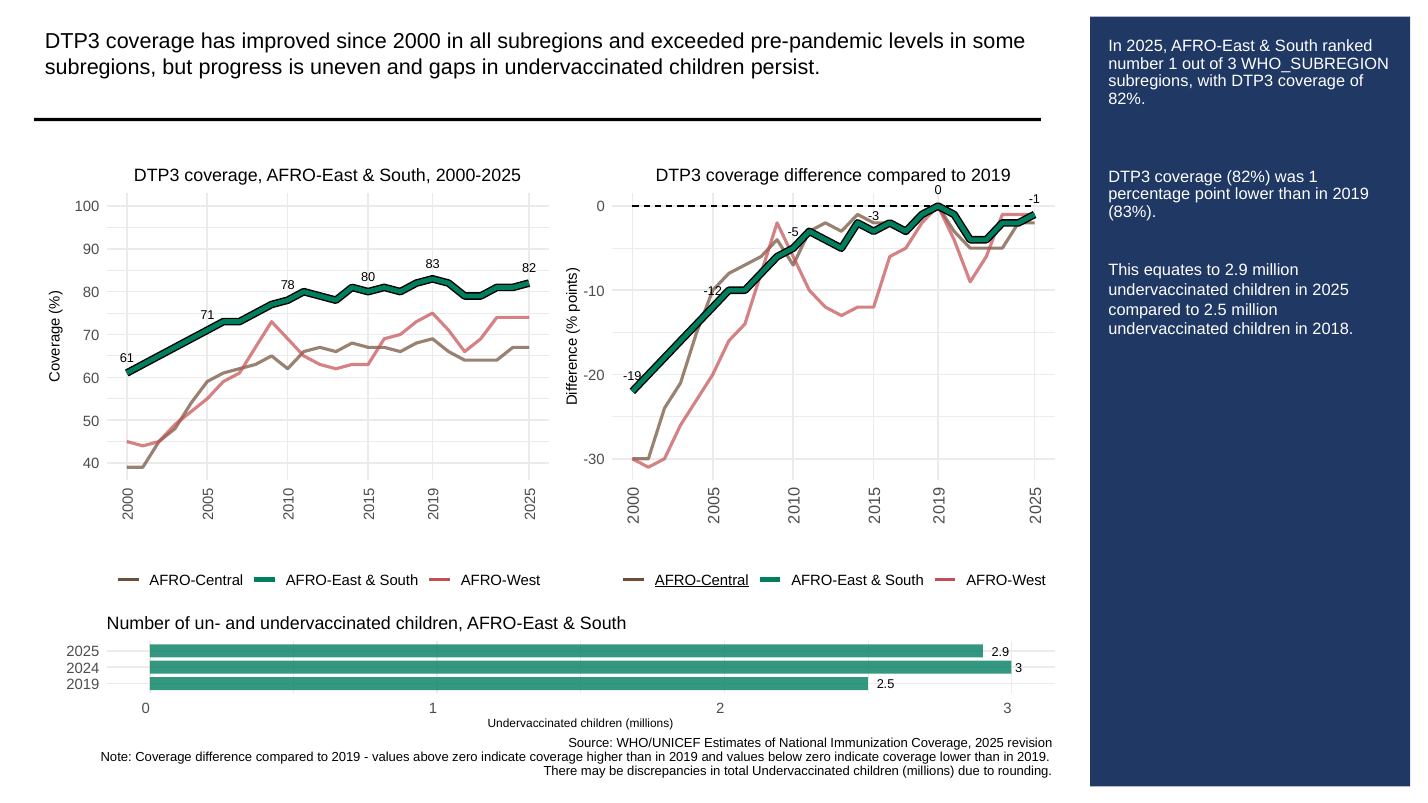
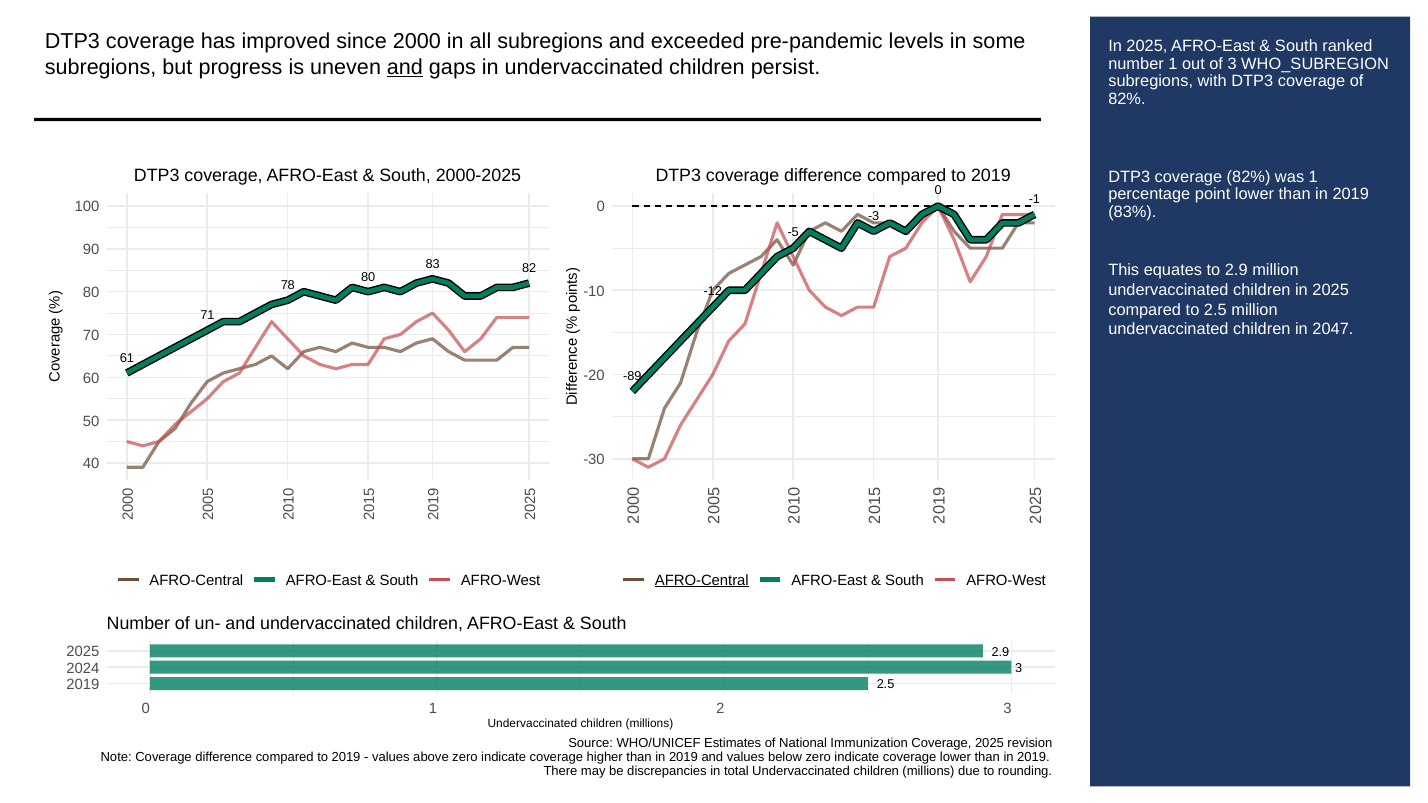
and underline: none -> present (405, 67)
2018: 2018 -> 2047 (1333, 330)
-19: -19 -> -89 (632, 376)
